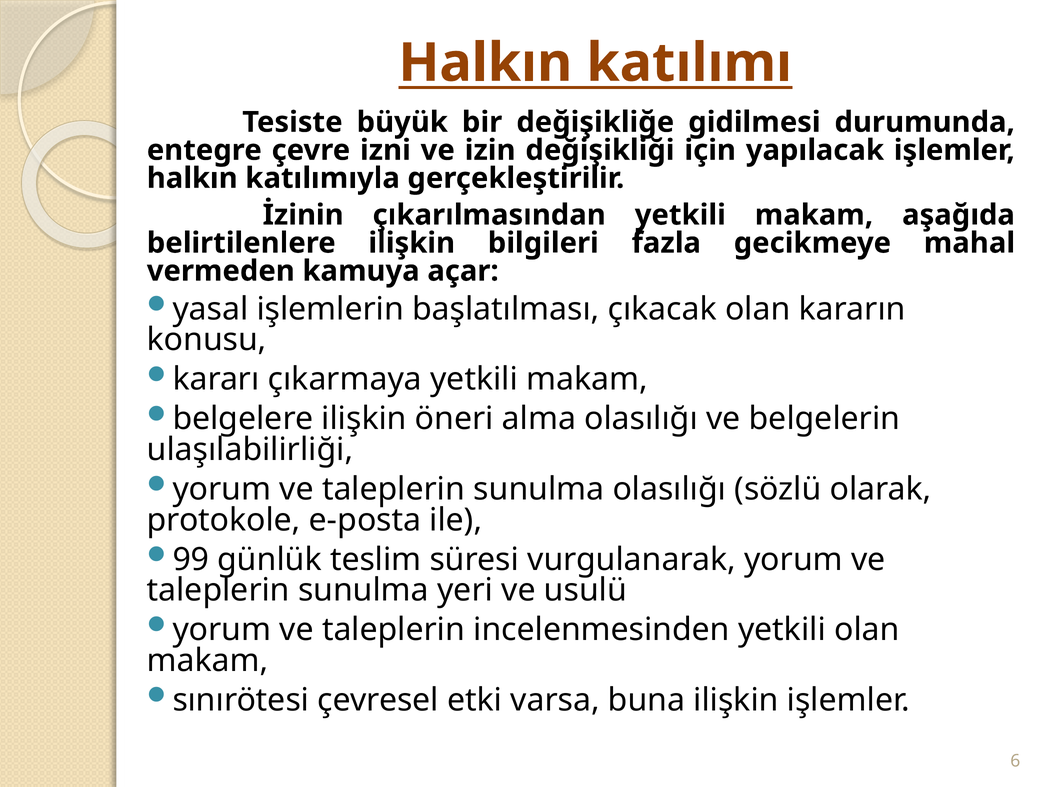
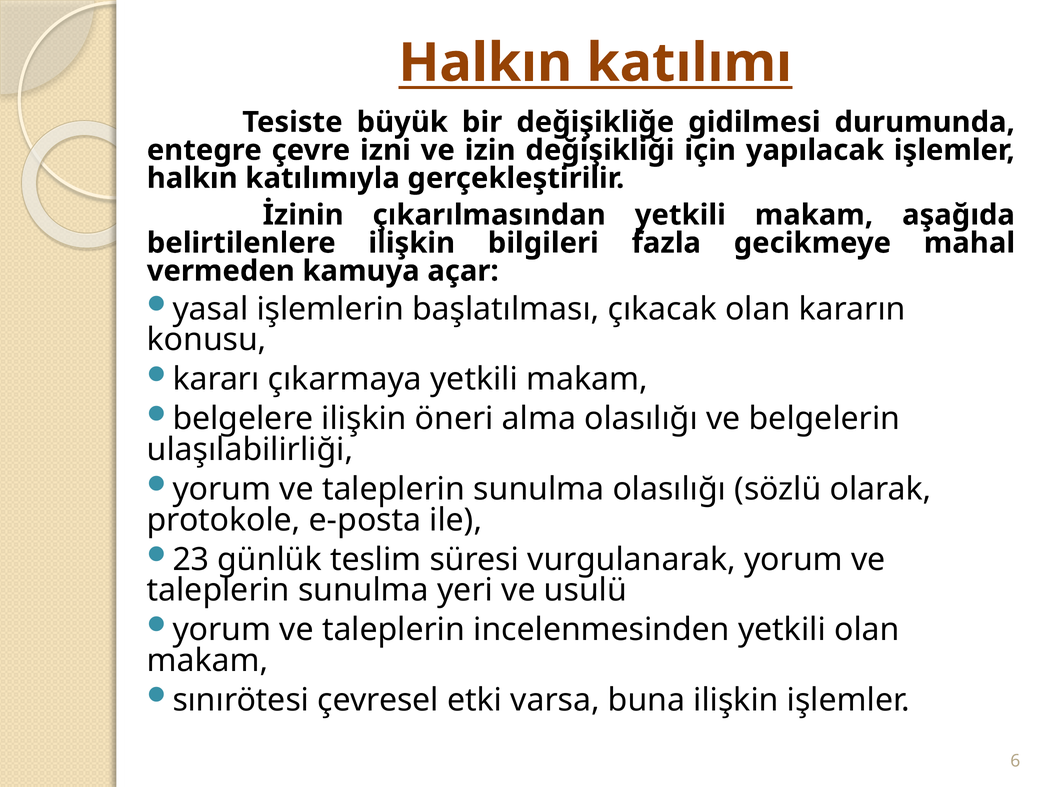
99: 99 -> 23 (191, 560)
